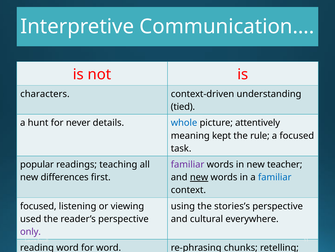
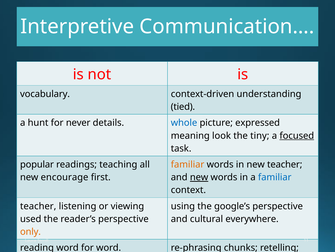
characters: characters -> vocabulary (45, 94)
attentively: attentively -> expressed (258, 123)
kept: kept -> look (222, 135)
rule: rule -> tiny (260, 135)
focused underline: none -> present (297, 135)
familiar colour: purple -> orange (188, 164)
differences: differences -> encourage (65, 177)
focused: focused -> teacher (38, 206)
stories’s: stories’s -> google’s (232, 206)
only colour: purple -> orange (30, 231)
